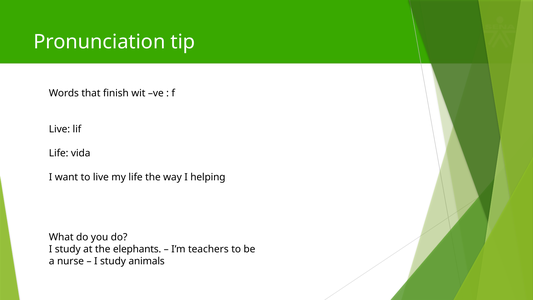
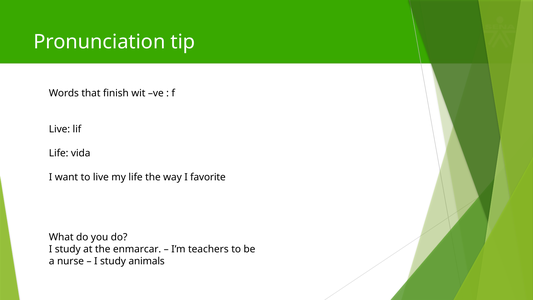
helping: helping -> favorite (208, 177)
elephants: elephants -> enmarcar (137, 249)
